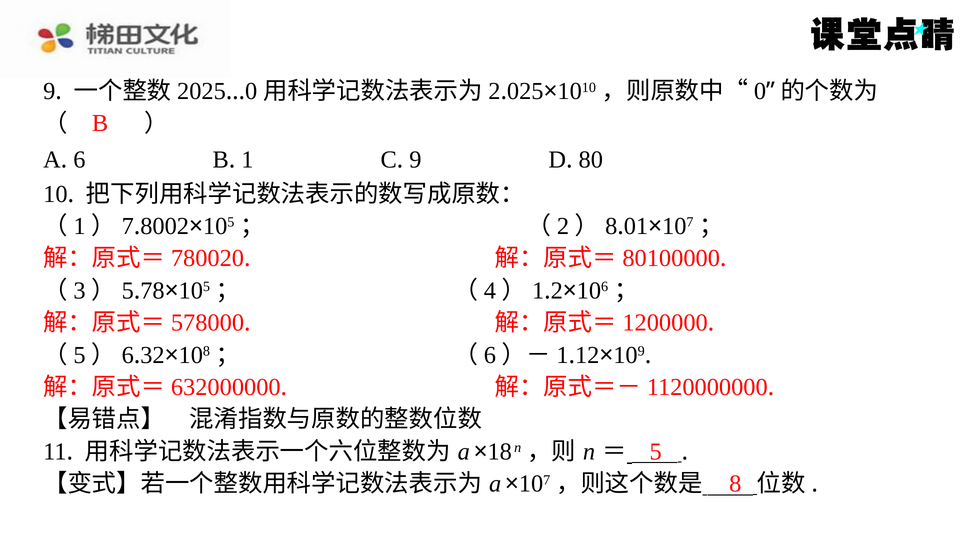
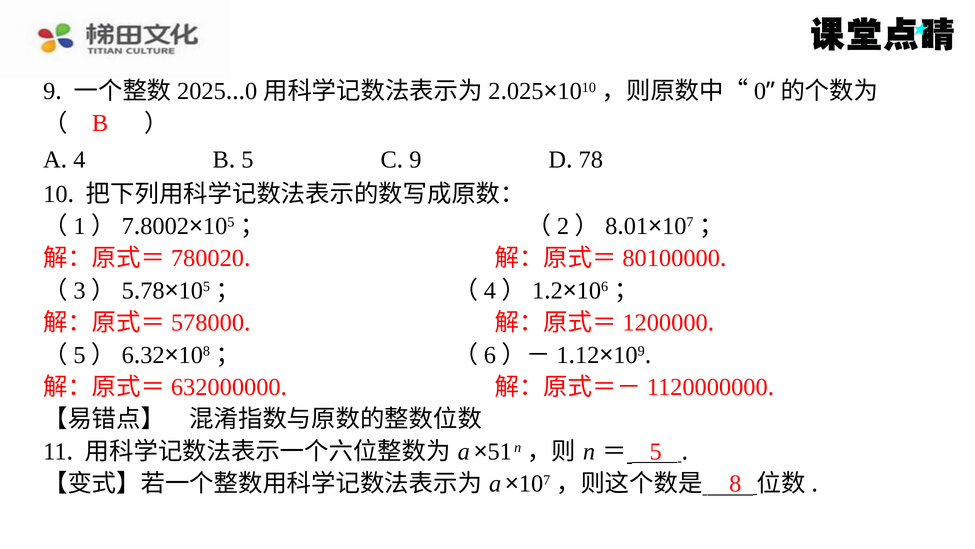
6: 6 -> 4 (79, 160)
1: 1 -> 5 (247, 160)
80: 80 -> 78 (591, 160)
18: 18 -> 51 (500, 451)
